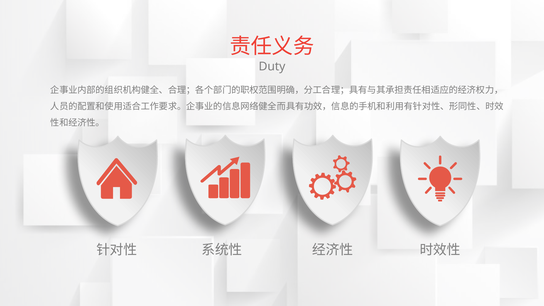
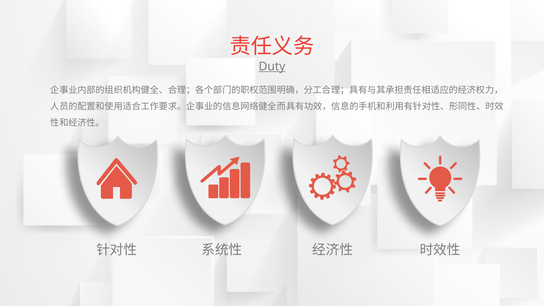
Duty underline: none -> present (272, 67)
